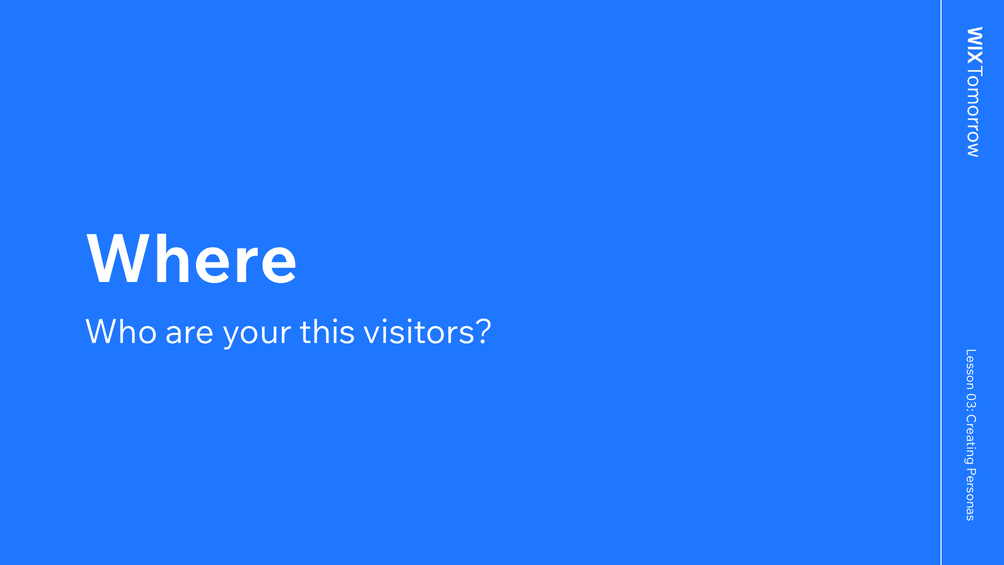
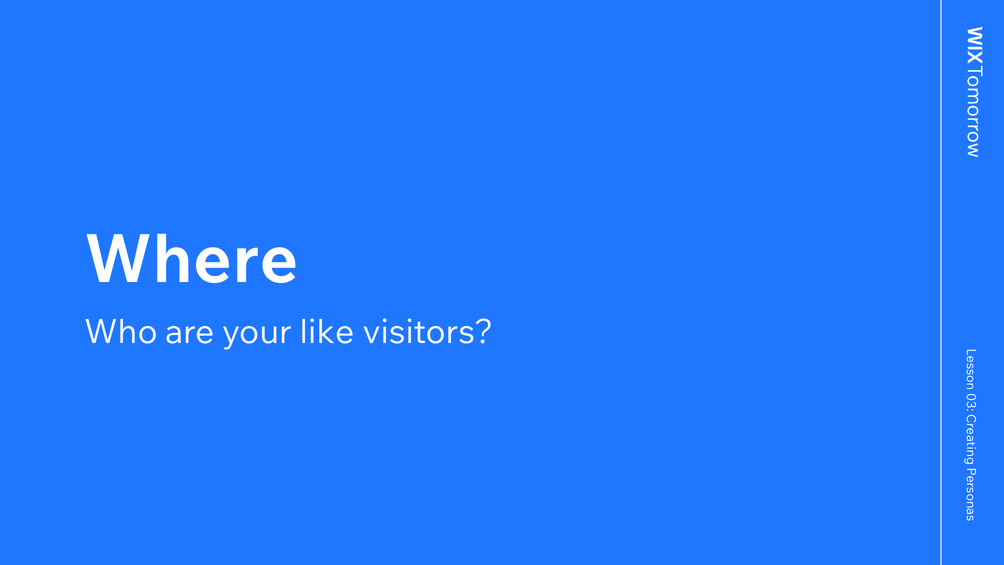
this: this -> like (327, 332)
